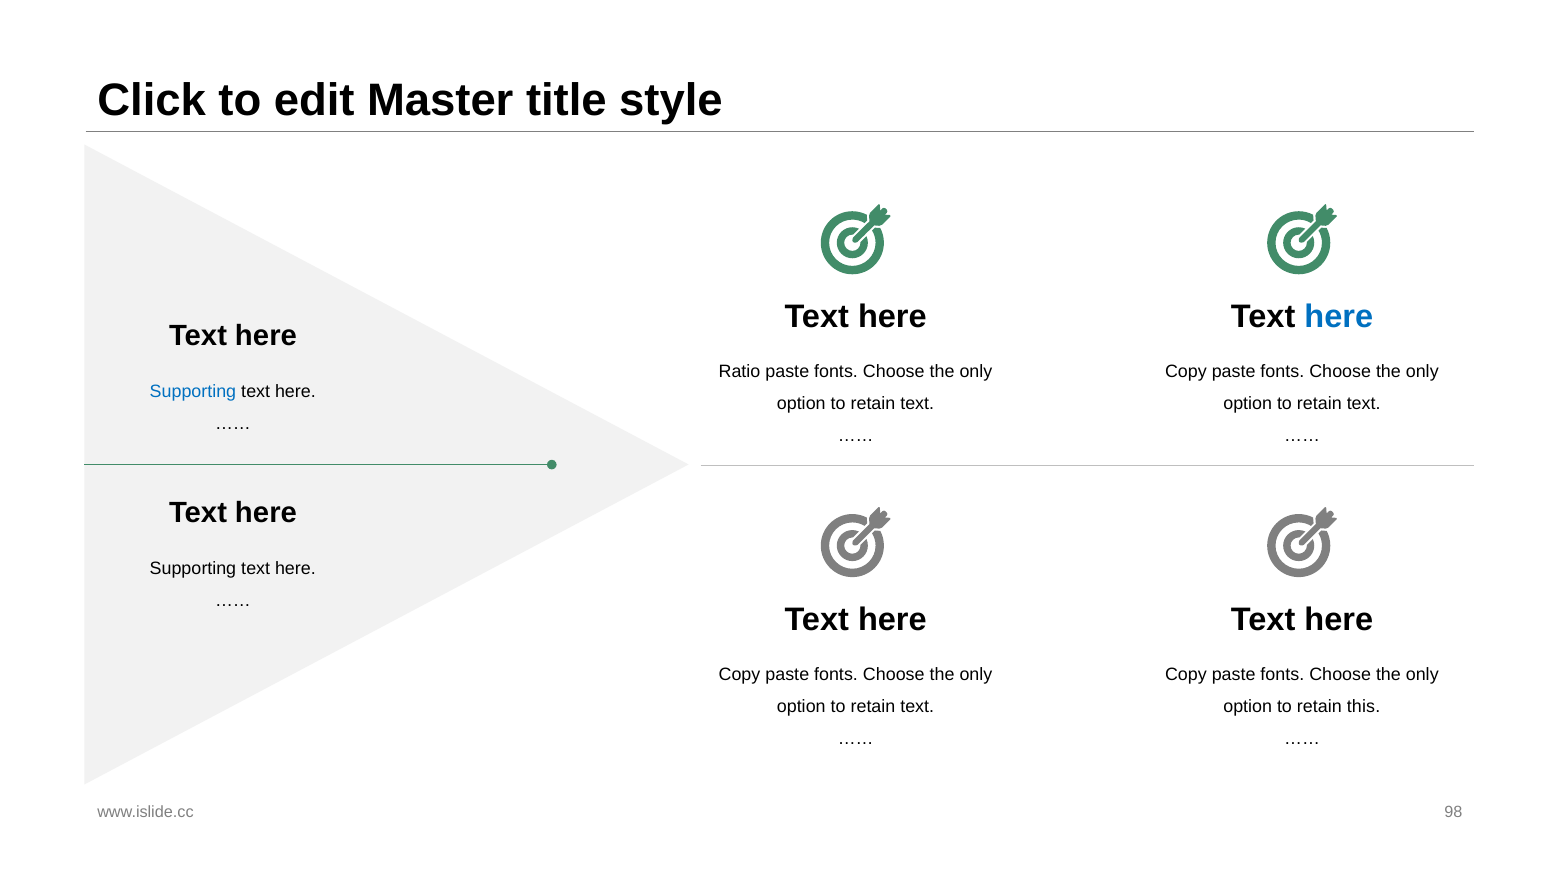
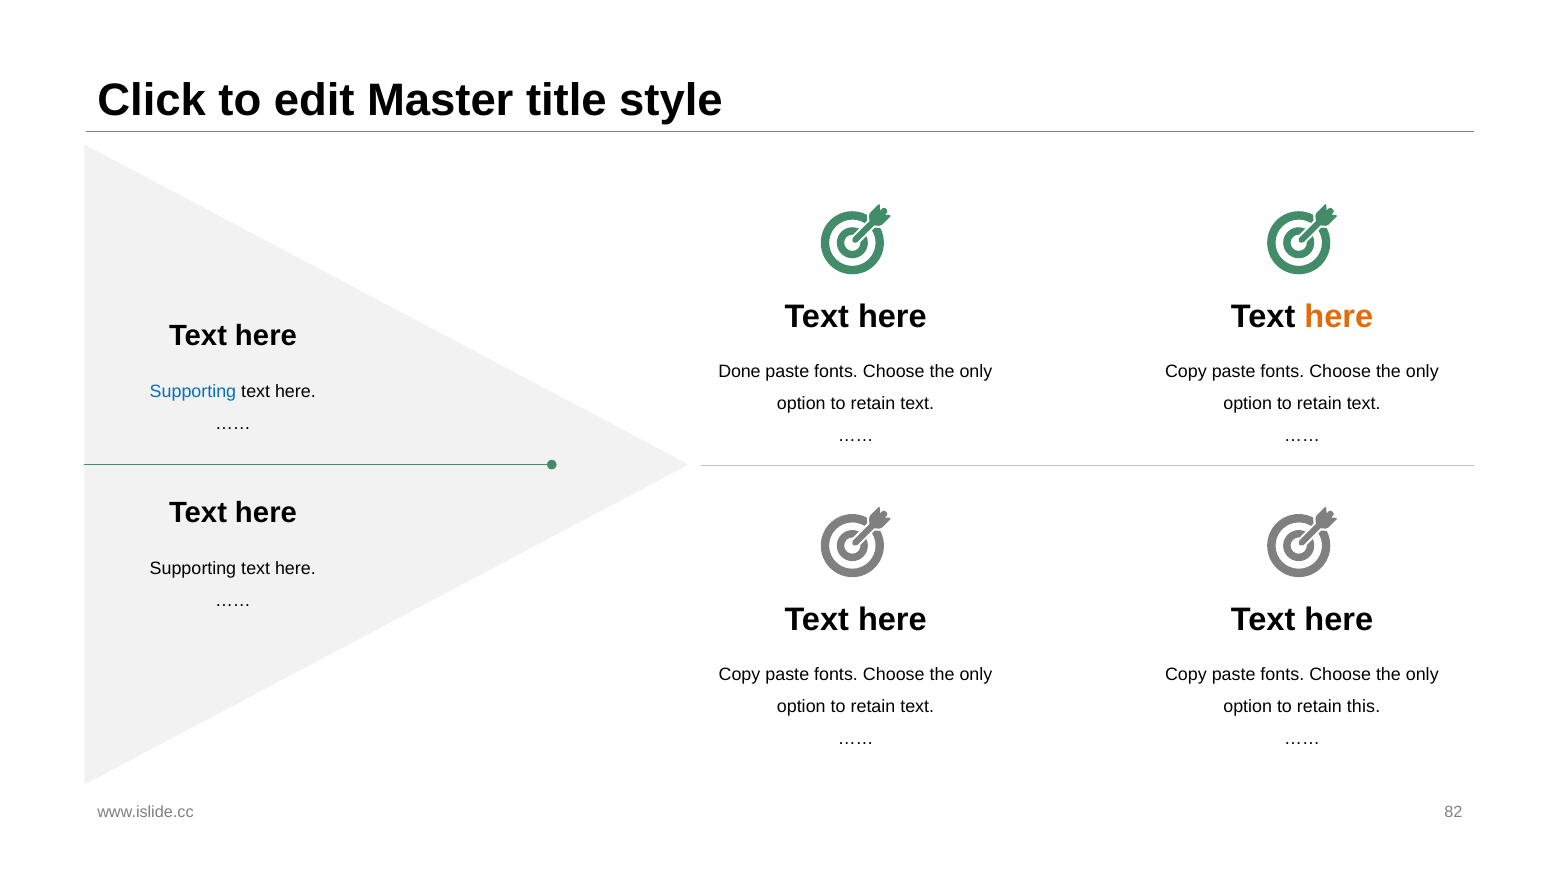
here colour: blue -> orange (1339, 317)
Ratio: Ratio -> Done (740, 372)
98: 98 -> 82 (1453, 813)
